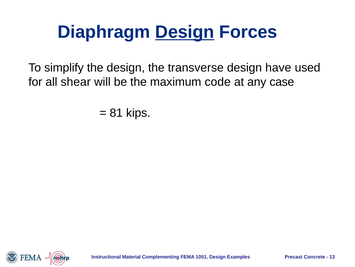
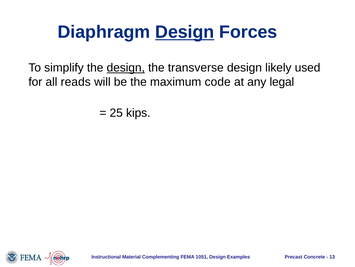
design underline: none -> present (126, 68)
have: have -> likely (278, 68)
shear: shear -> reads (76, 82)
case: case -> legal (282, 82)
81: 81 -> 25 (116, 113)
